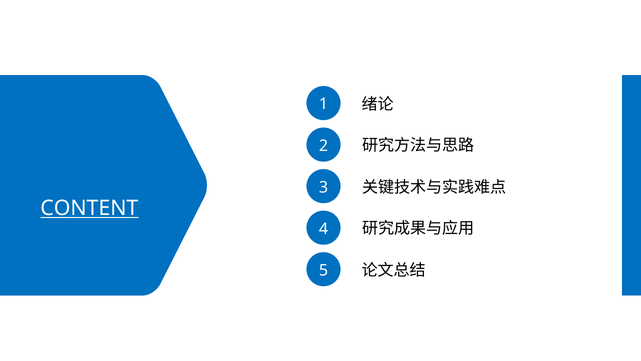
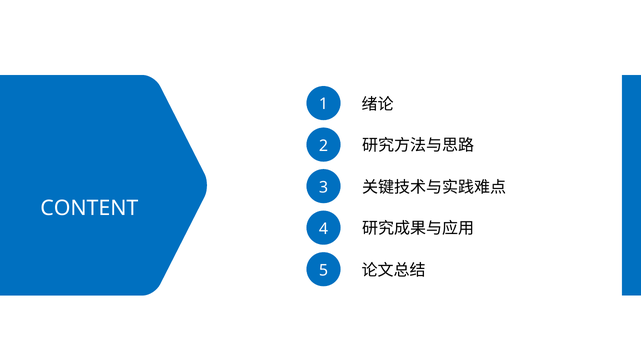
CONTENT underline: present -> none (89, 208)
